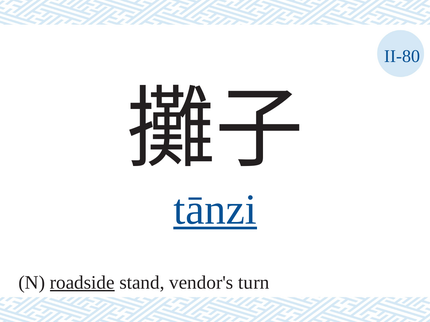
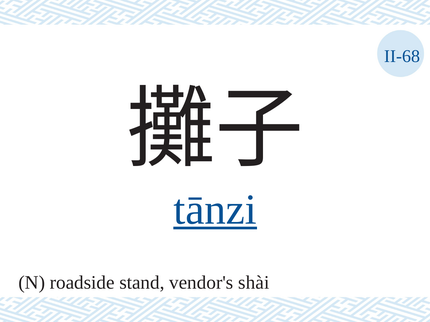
II-80: II-80 -> II-68 (402, 56)
roadside underline: present -> none (82, 283)
turn: turn -> shài (254, 283)
